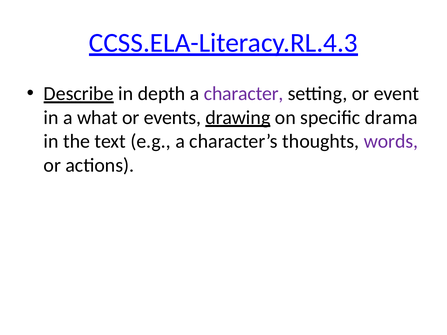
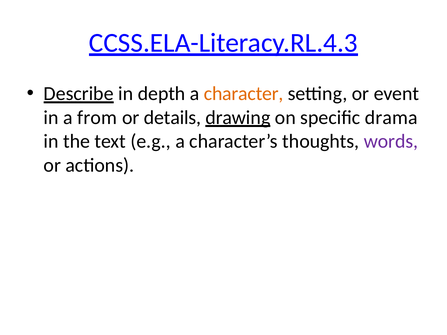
character colour: purple -> orange (244, 94)
what: what -> from (97, 118)
events: events -> details (172, 118)
